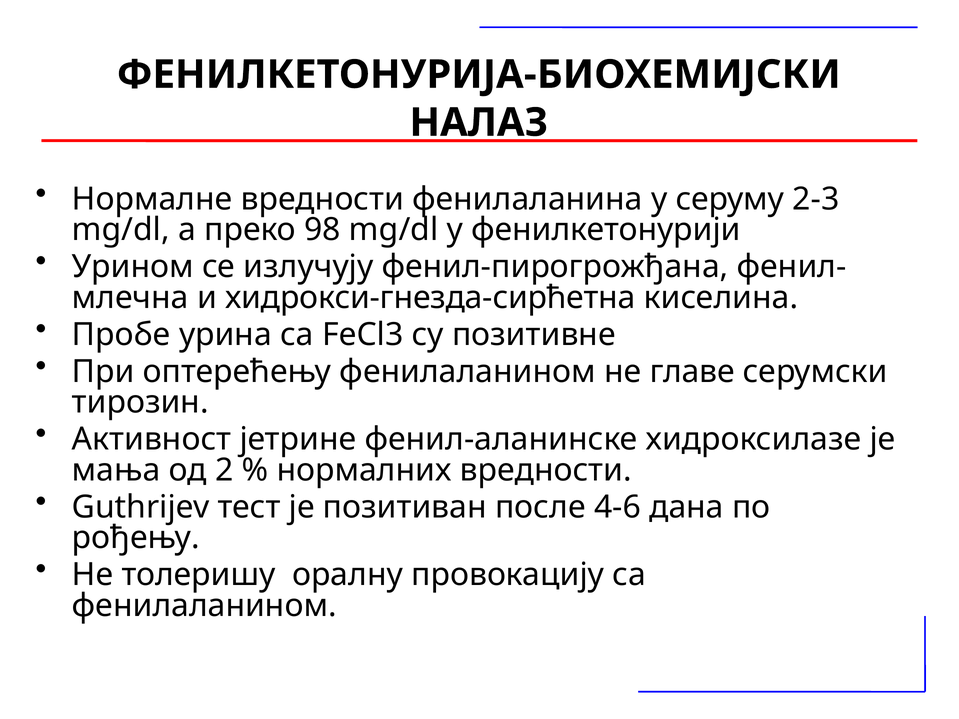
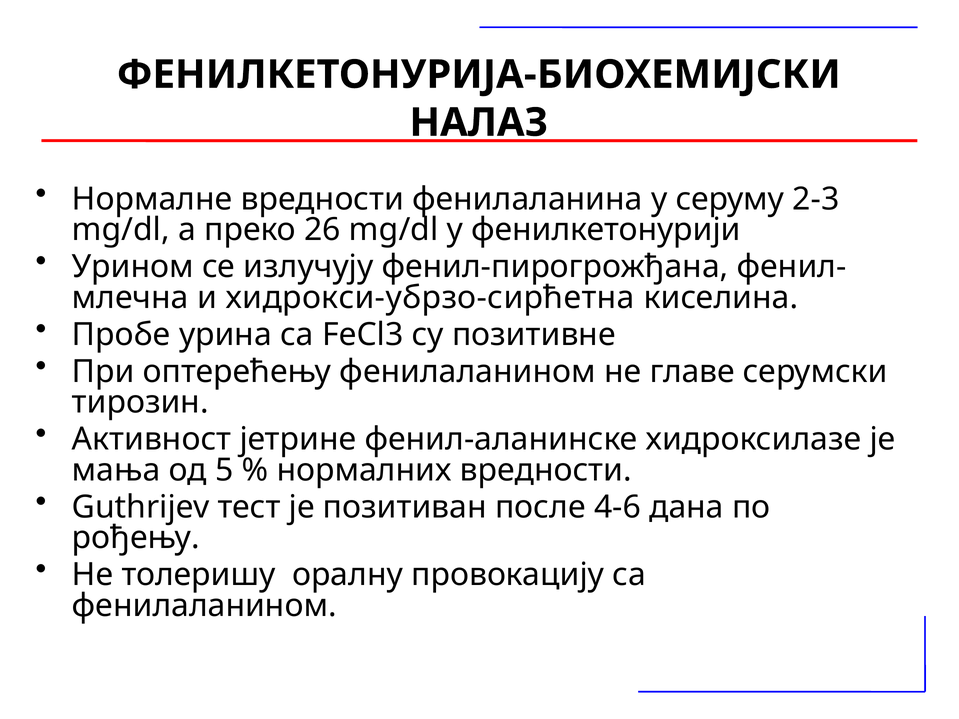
98: 98 -> 26 (322, 230)
хидрокси-гнезда-сирћетна: хидрокси-гнезда-сирћетна -> хидрокси-убрзо-сирћетна (430, 298)
2: 2 -> 5 (224, 470)
